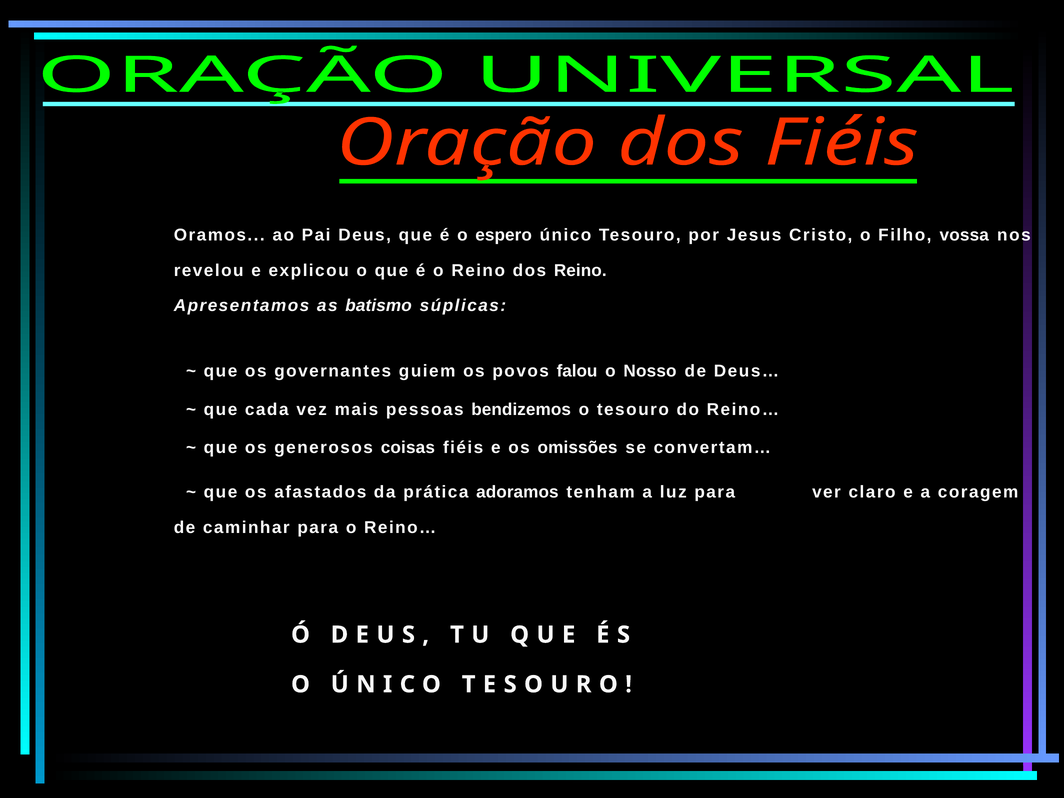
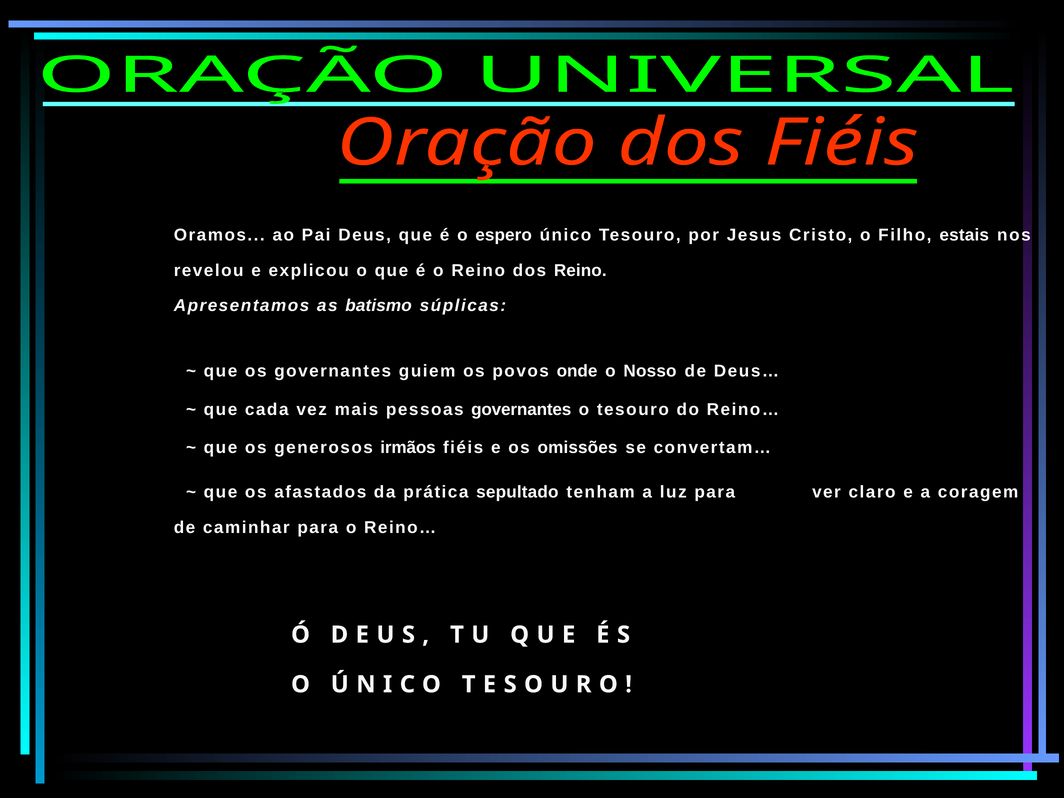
vossa: vossa -> estais (964, 235)
falou: falou -> onde (577, 371)
pessoas bendizemos: bendizemos -> governantes (521, 409)
coisas: coisas -> irmãos (408, 448)
adoramos: adoramos -> sepultado (517, 492)
